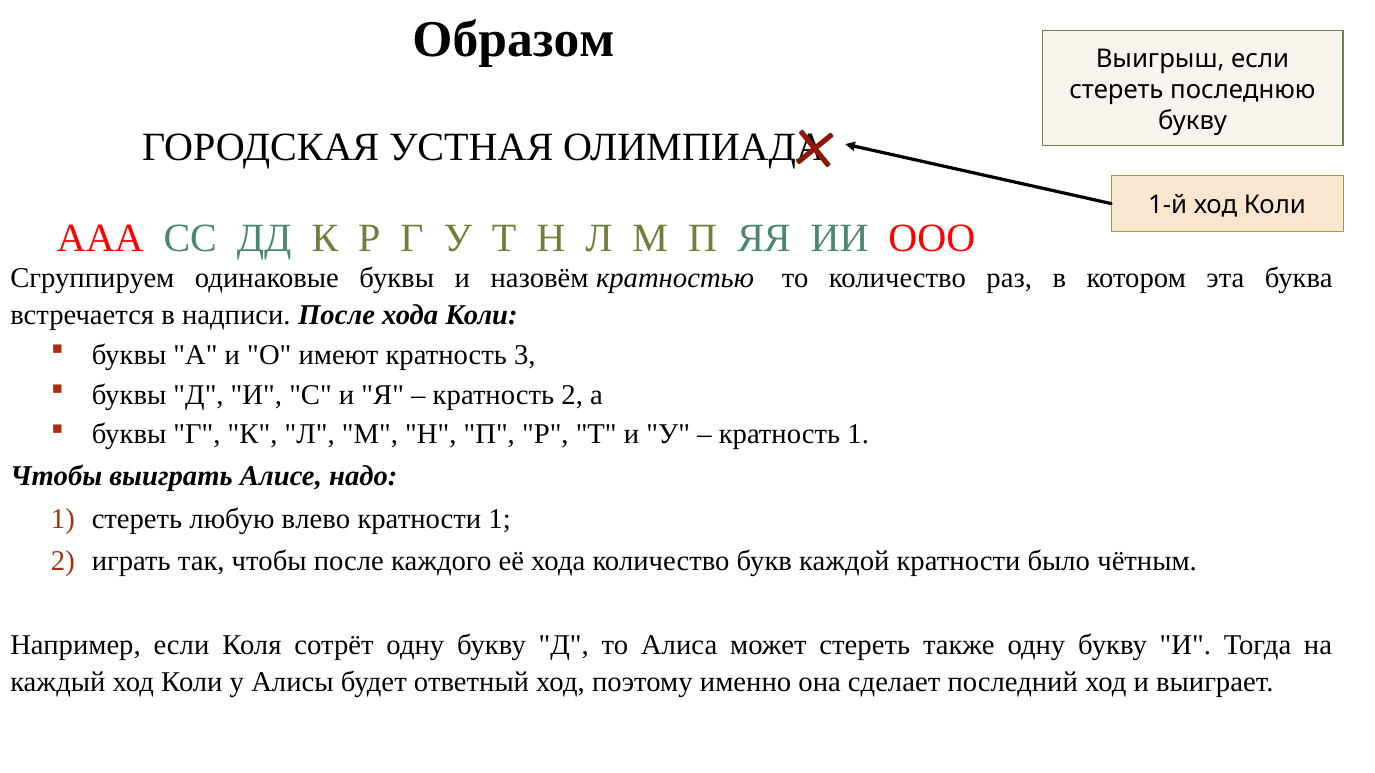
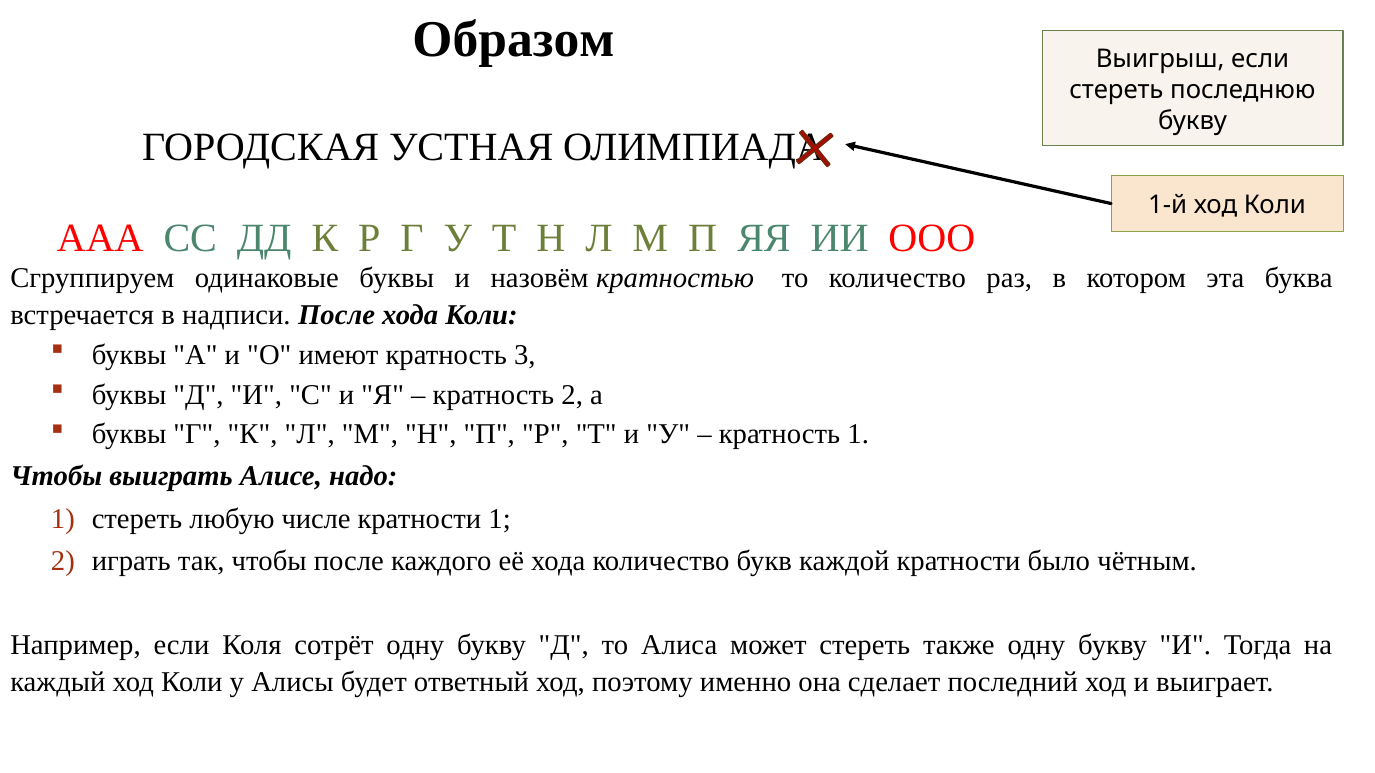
влево: влево -> числе (316, 519)
